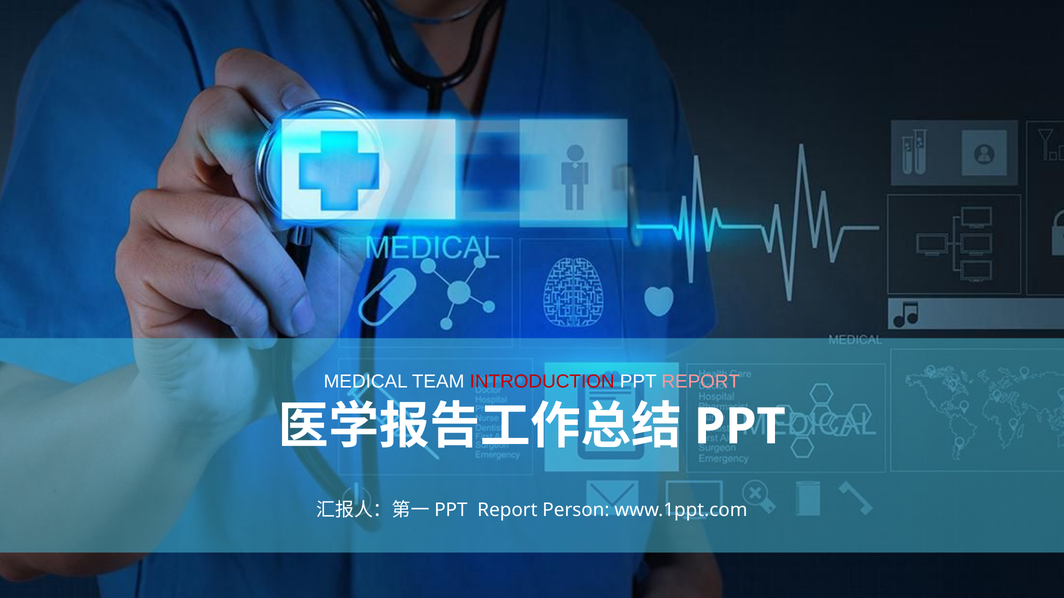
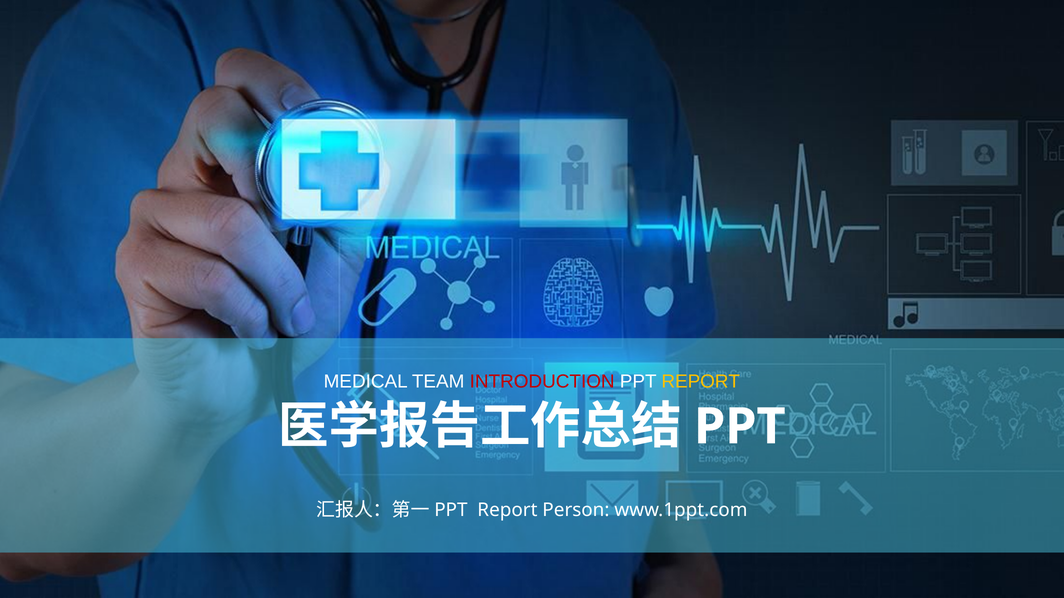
REPORT colour: pink -> yellow (701, 382)
